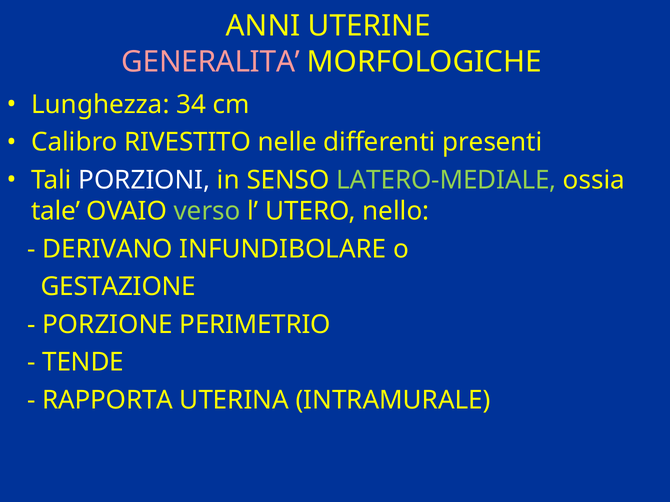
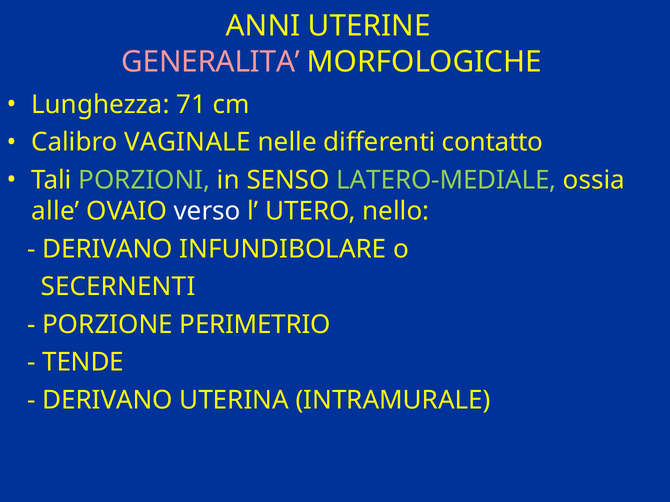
34: 34 -> 71 (191, 105)
RIVESTITO: RIVESTITO -> VAGINALE (188, 142)
presenti: presenti -> contatto (493, 142)
PORZIONI colour: white -> light green (144, 180)
tale: tale -> alle (55, 212)
verso colour: light green -> white (207, 212)
GESTAZIONE: GESTAZIONE -> SECERNENTI (118, 287)
RAPPORTA: RAPPORTA -> DERIVANO (108, 401)
